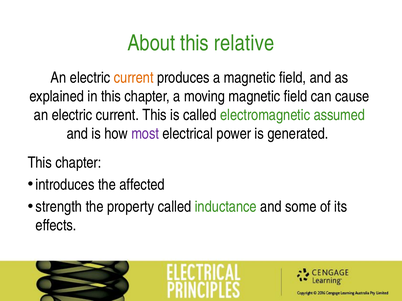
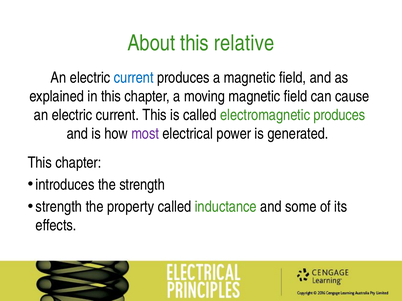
current colour: orange -> blue (134, 78)
electromagnetic assumed: assumed -> produces (339, 115)
the affected: affected -> strength (142, 185)
